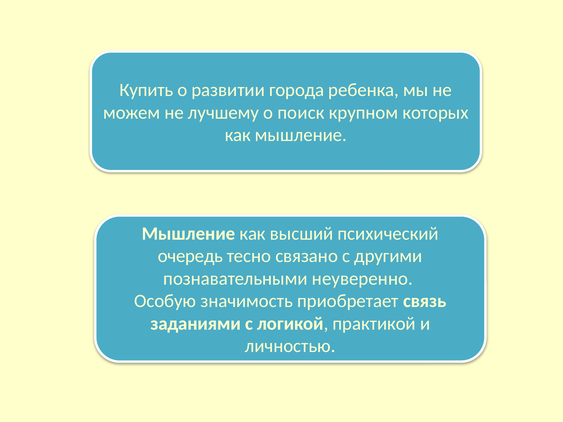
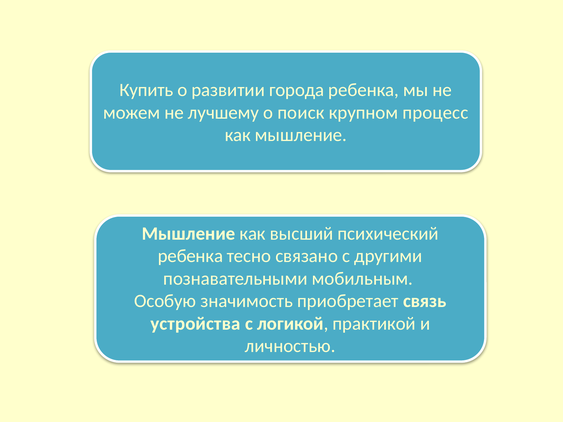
которых: которых -> процесс (435, 113)
очередь: очередь -> ребенка (190, 256)
неуверенно: неуверенно -> мобильным (362, 279)
заданиями: заданиями -> устройства (196, 324)
